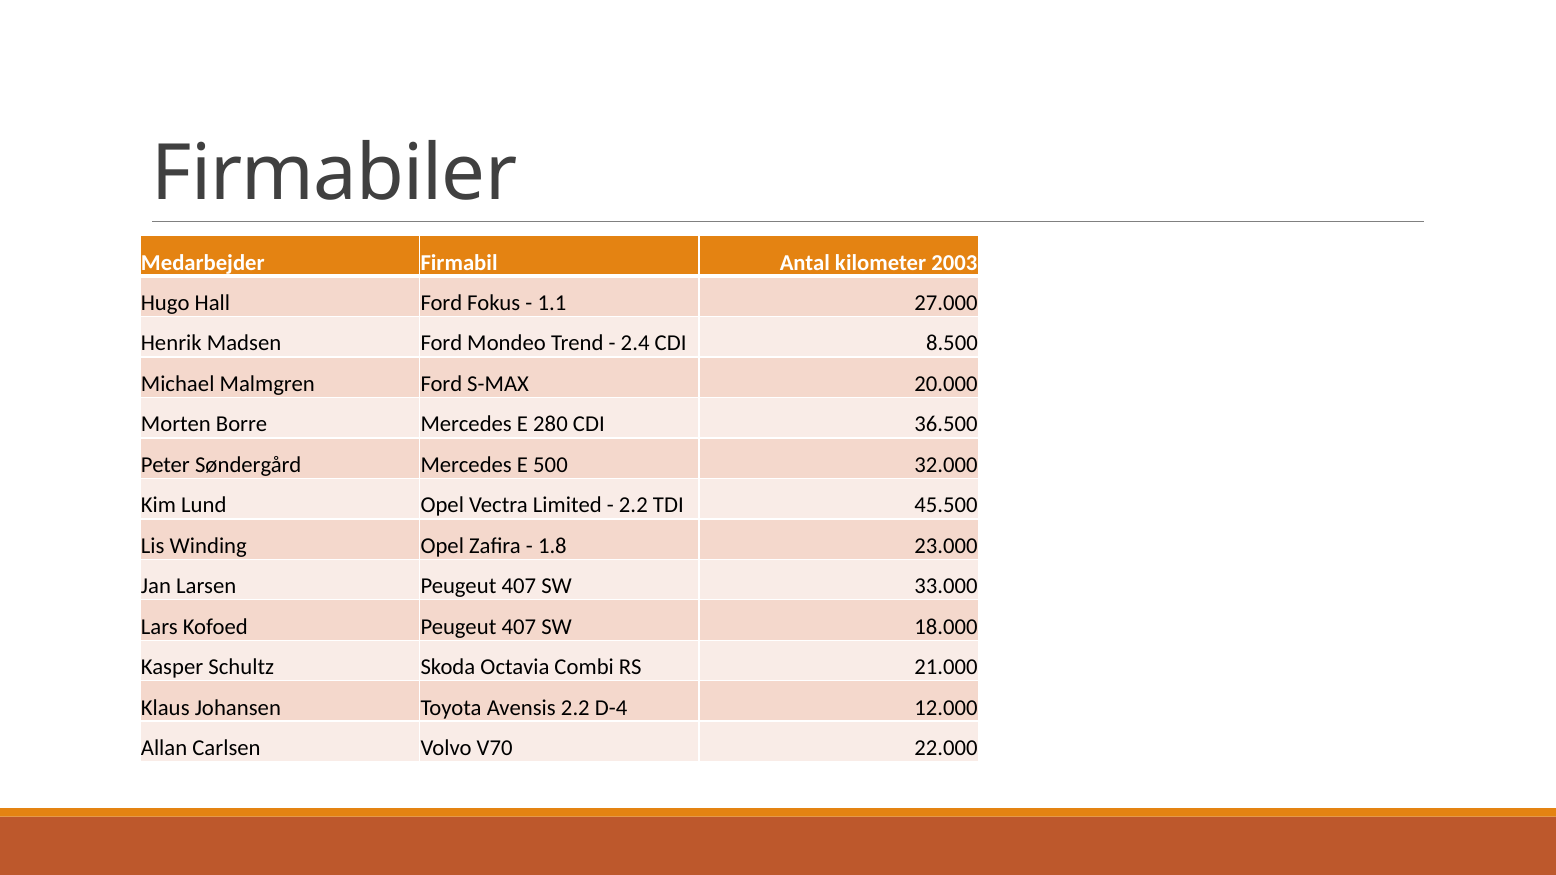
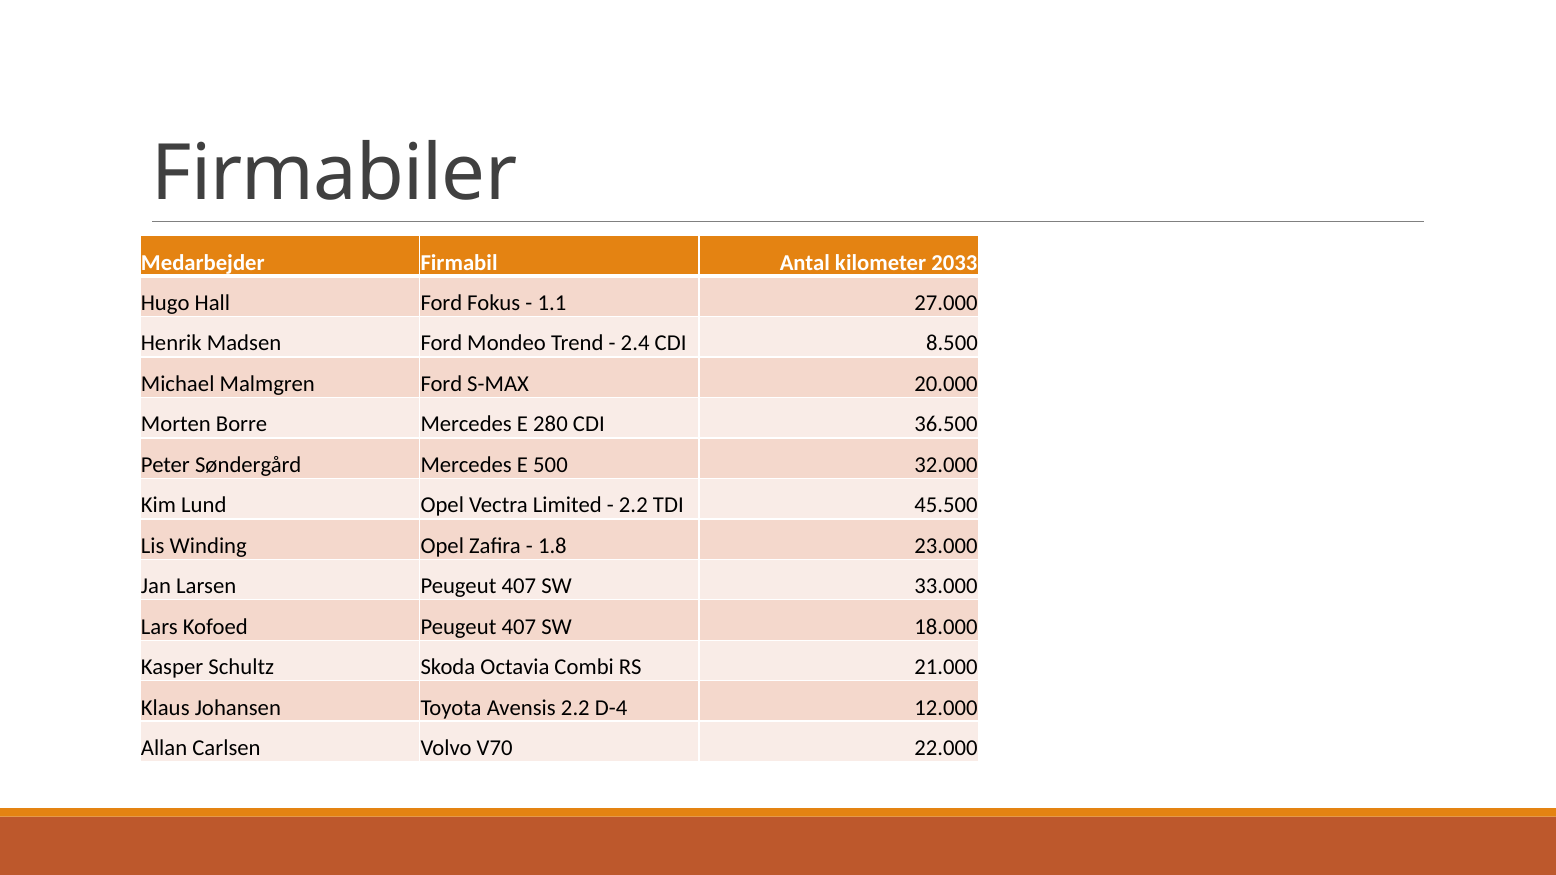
2003: 2003 -> 2033 (954, 263)
